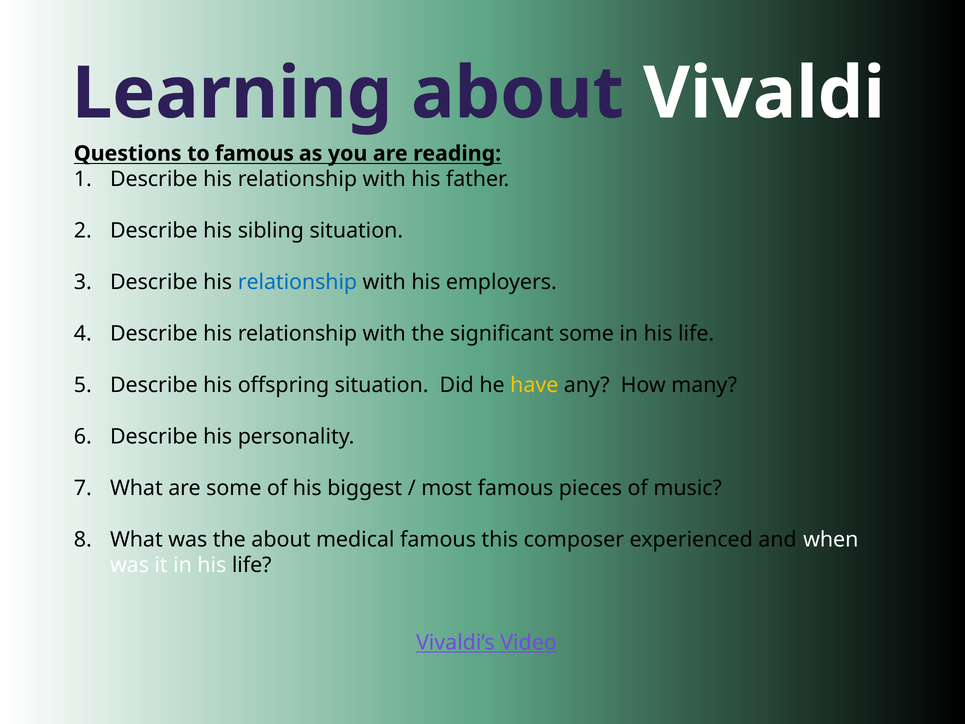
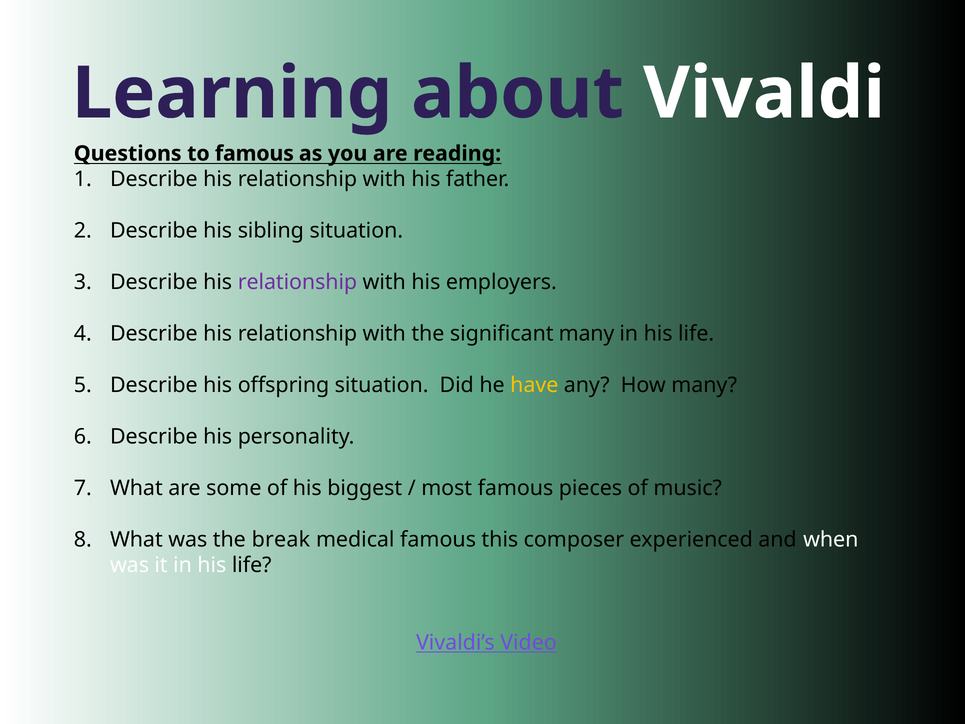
relationship colour: blue -> purple (297, 282)
significant some: some -> many (587, 334)
the about: about -> break (281, 539)
